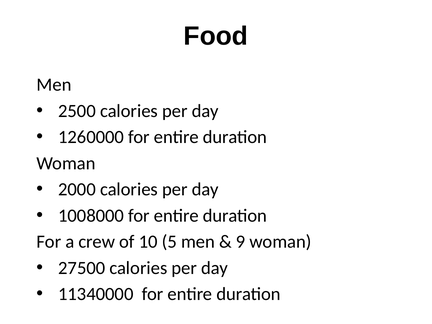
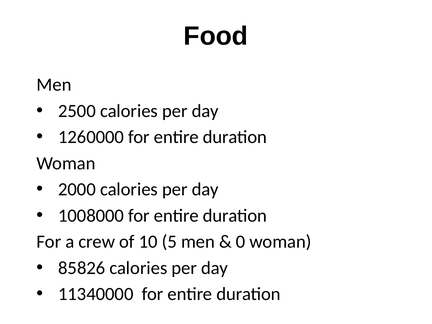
9: 9 -> 0 (241, 242)
27500: 27500 -> 85826 (82, 268)
